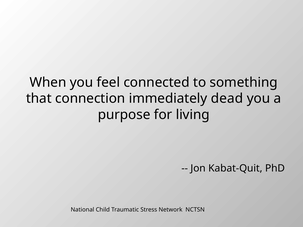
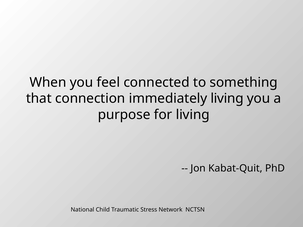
immediately dead: dead -> living (227, 99)
